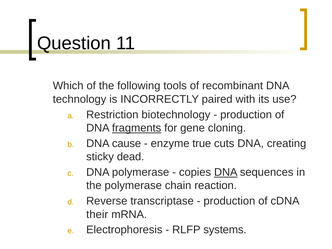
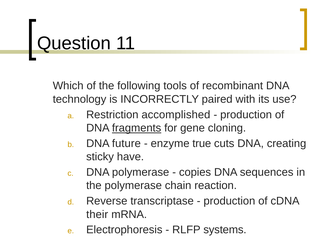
biotechnology: biotechnology -> accomplished (176, 115)
cause: cause -> future (126, 144)
dead: dead -> have (130, 157)
DNA underline: present -> none (226, 172)
